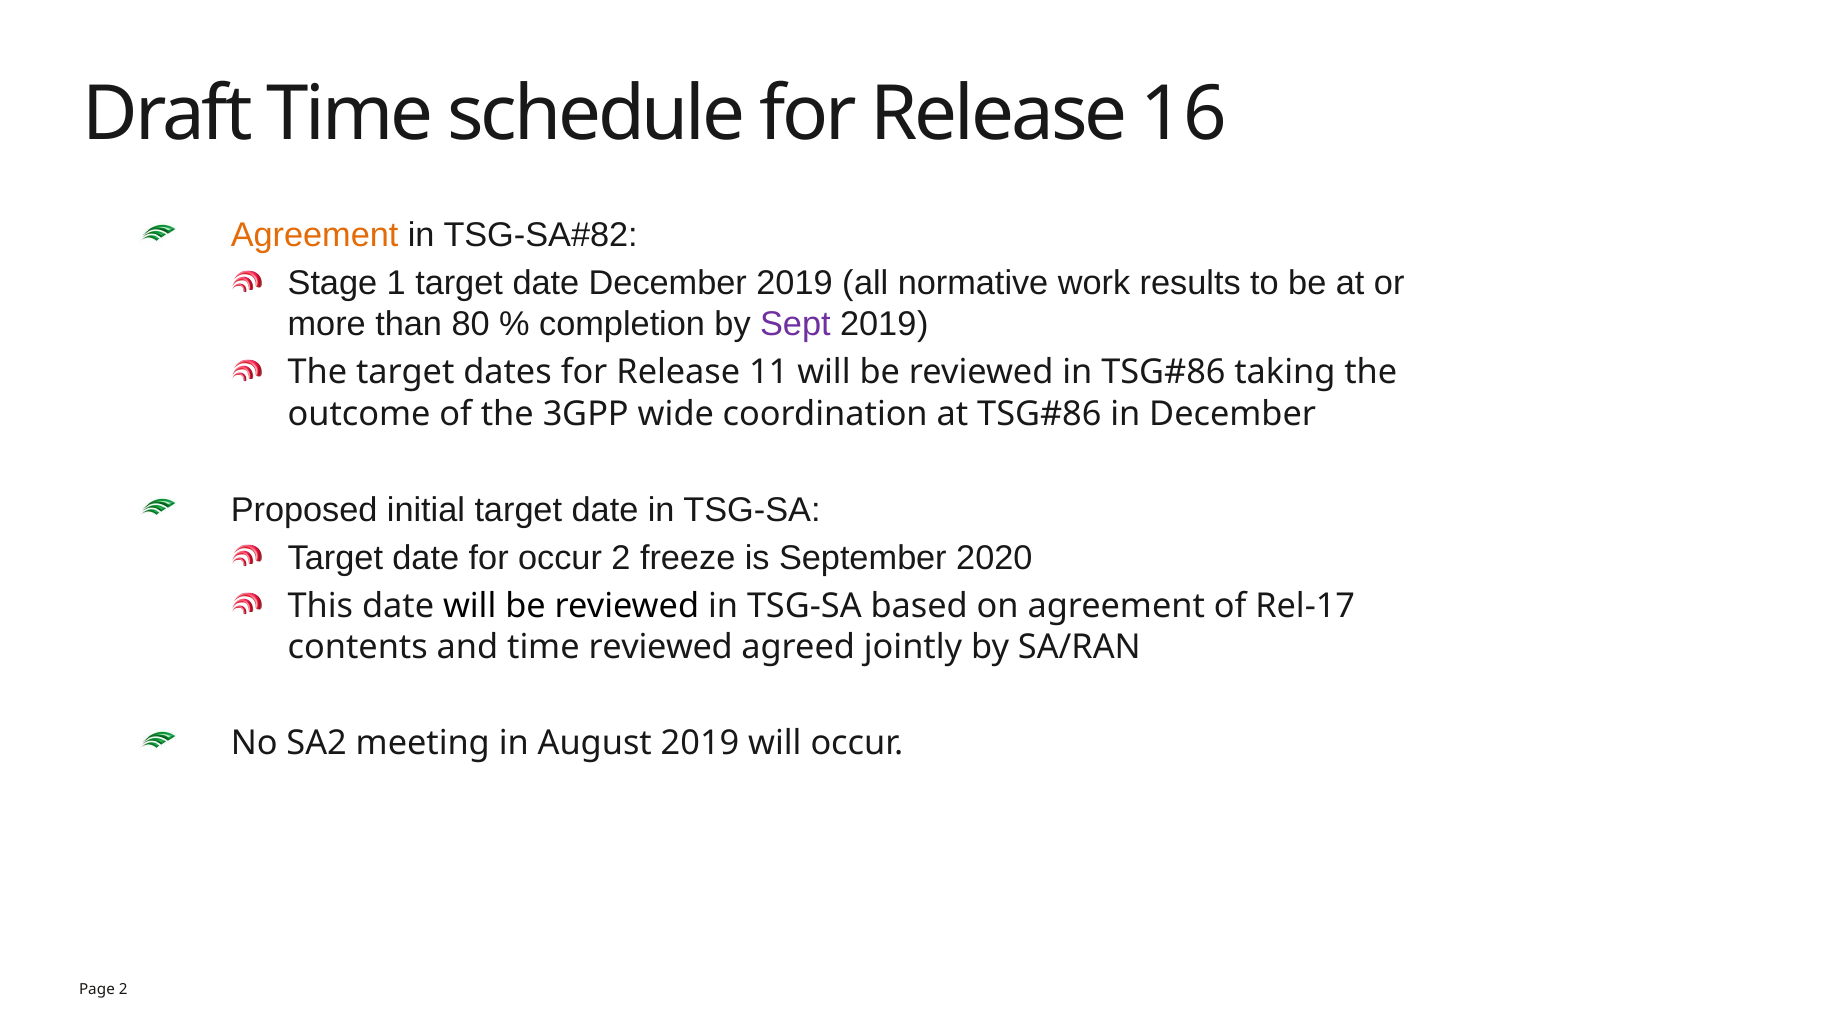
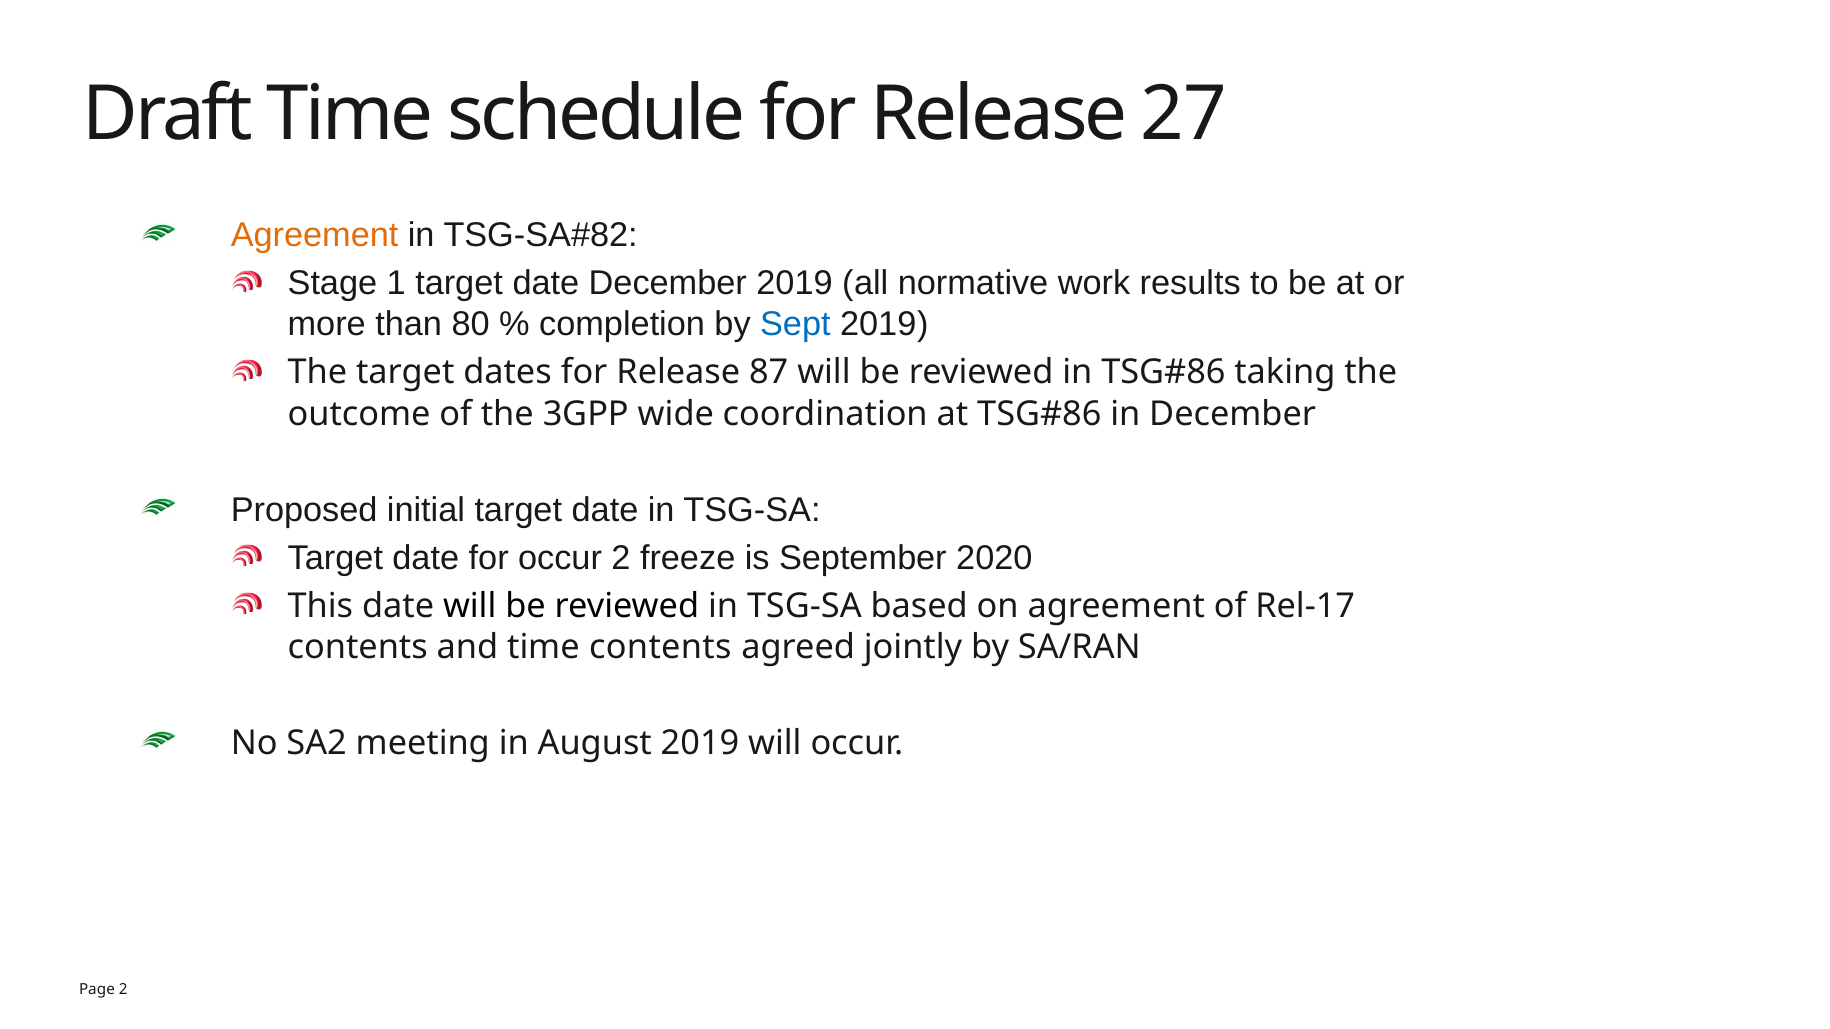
16: 16 -> 27 (1184, 114)
Sept colour: purple -> blue (795, 325)
11: 11 -> 87 (769, 373)
time reviewed: reviewed -> contents (660, 647)
